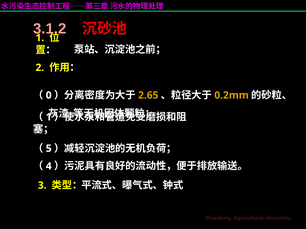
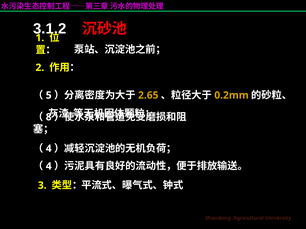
3.1.2 colour: pink -> white (50, 29)
0: 0 -> 5 (49, 95)
1: 1 -> 8 (49, 117)
5: 5 -> 4 (49, 149)
